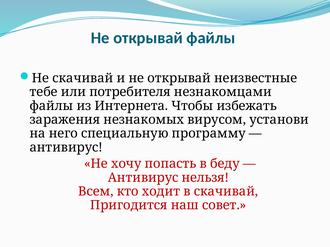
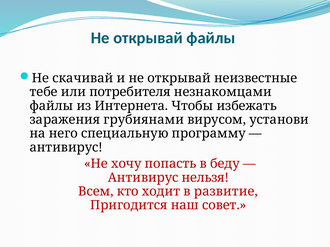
незнакомых: незнакомых -> грубиянами (144, 120)
в скачивай: скачивай -> развитие (226, 192)
